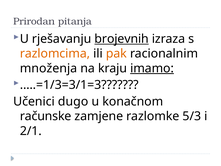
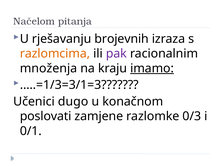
Prirodan: Prirodan -> Načelom (34, 21)
brojevnih underline: present -> none (122, 39)
pak colour: orange -> purple (116, 53)
računske: računske -> poslovati (46, 116)
5/3: 5/3 -> 0/3 (192, 116)
2/1: 2/1 -> 0/1 (31, 131)
